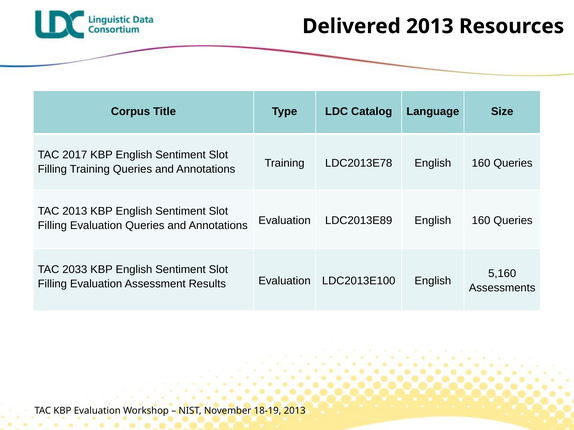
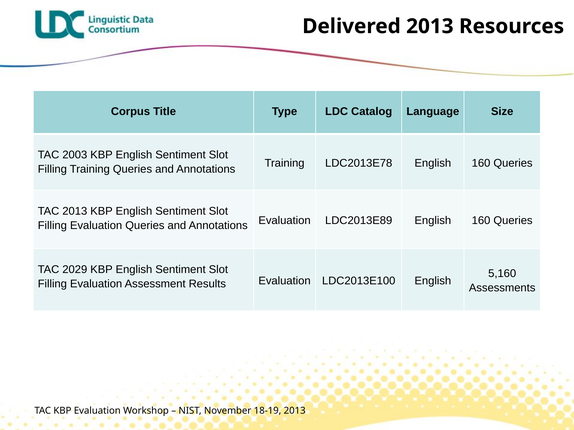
2017: 2017 -> 2003 (75, 155)
2033: 2033 -> 2029 (75, 270)
